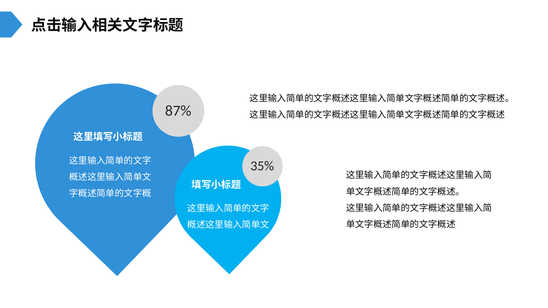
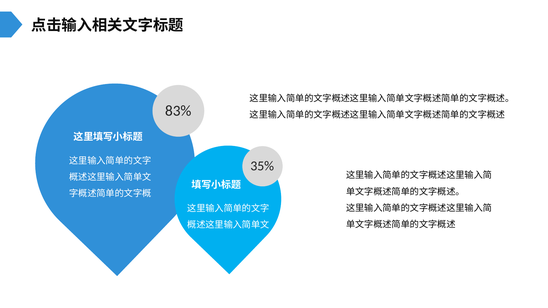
87%: 87% -> 83% (178, 111)
